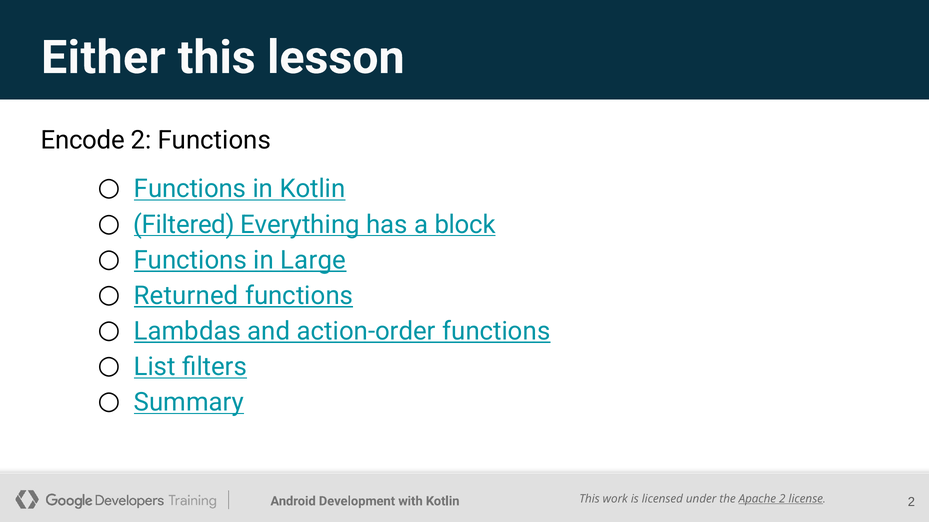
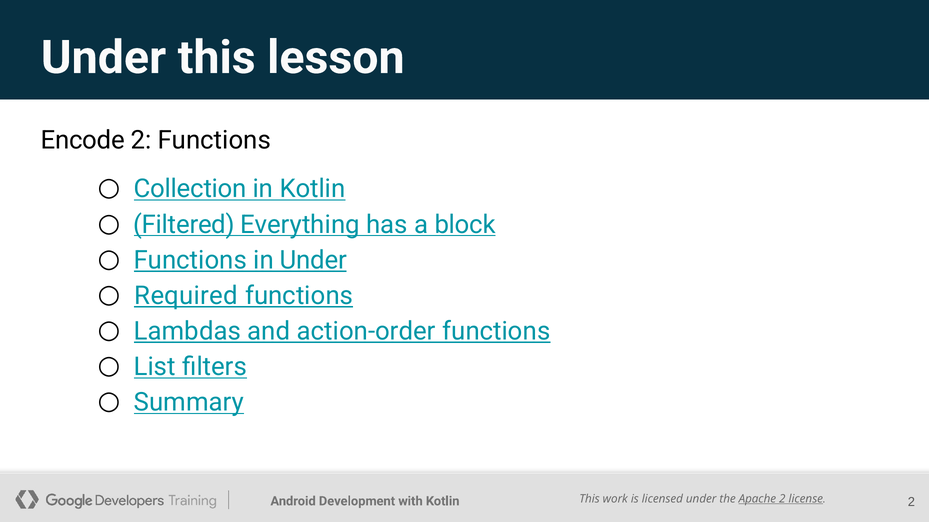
Either: Either -> Under (104, 58)
Functions: Functions -> Collection (190, 189)
in Large: Large -> Under (313, 260)
Returned: Returned -> Required (186, 296)
